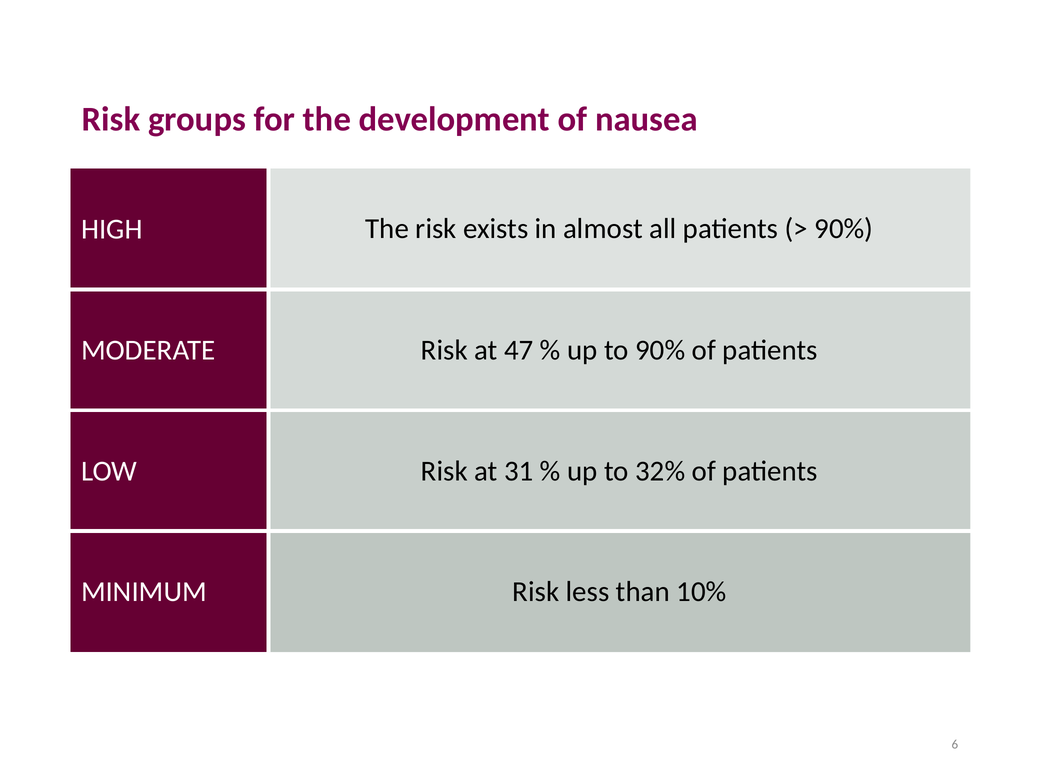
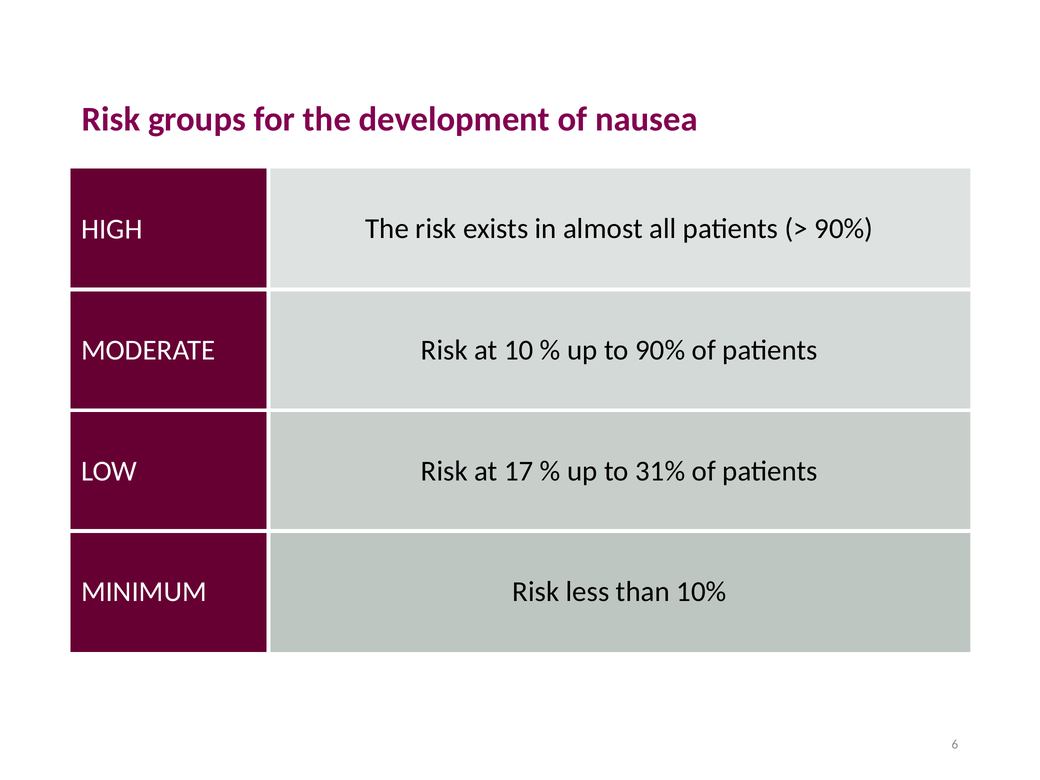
47: 47 -> 10 (519, 350)
31: 31 -> 17 (519, 471)
32%: 32% -> 31% (660, 471)
